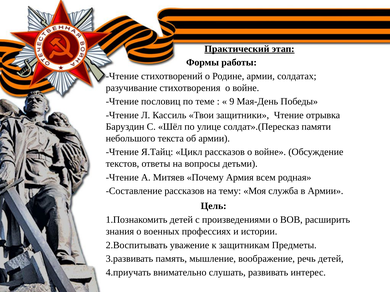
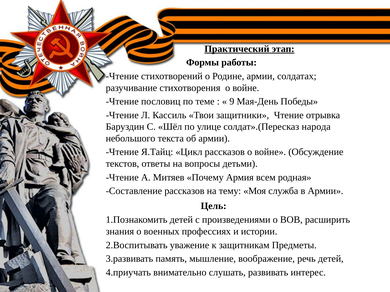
памяти: памяти -> народа (316, 127)
